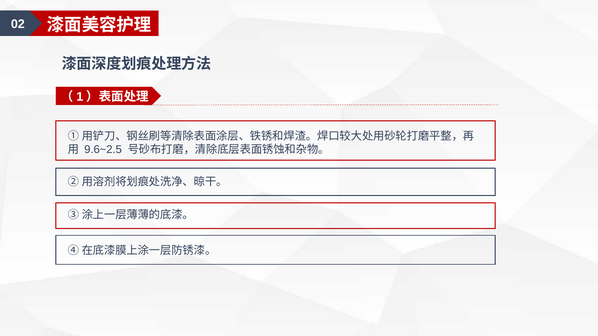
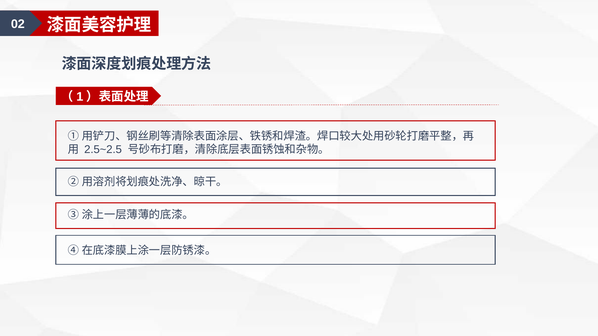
9.6~2.5: 9.6~2.5 -> 2.5~2.5 (103, 150)
